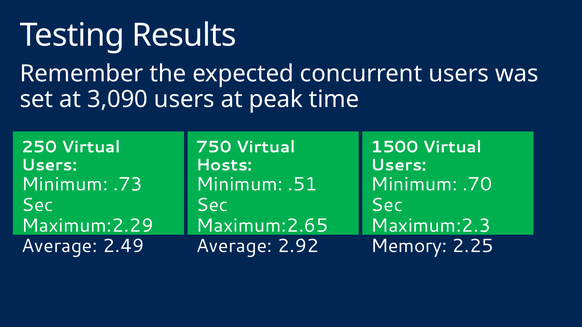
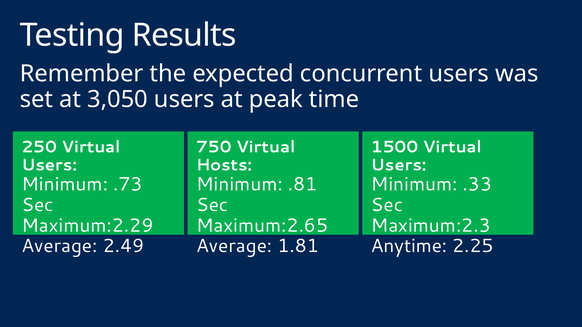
3,090: 3,090 -> 3,050 (118, 99)
.51: .51 -> .81 (303, 185)
.70: .70 -> .33 (477, 185)
2.92: 2.92 -> 1.81 (298, 246)
Memory: Memory -> Anytime (409, 246)
